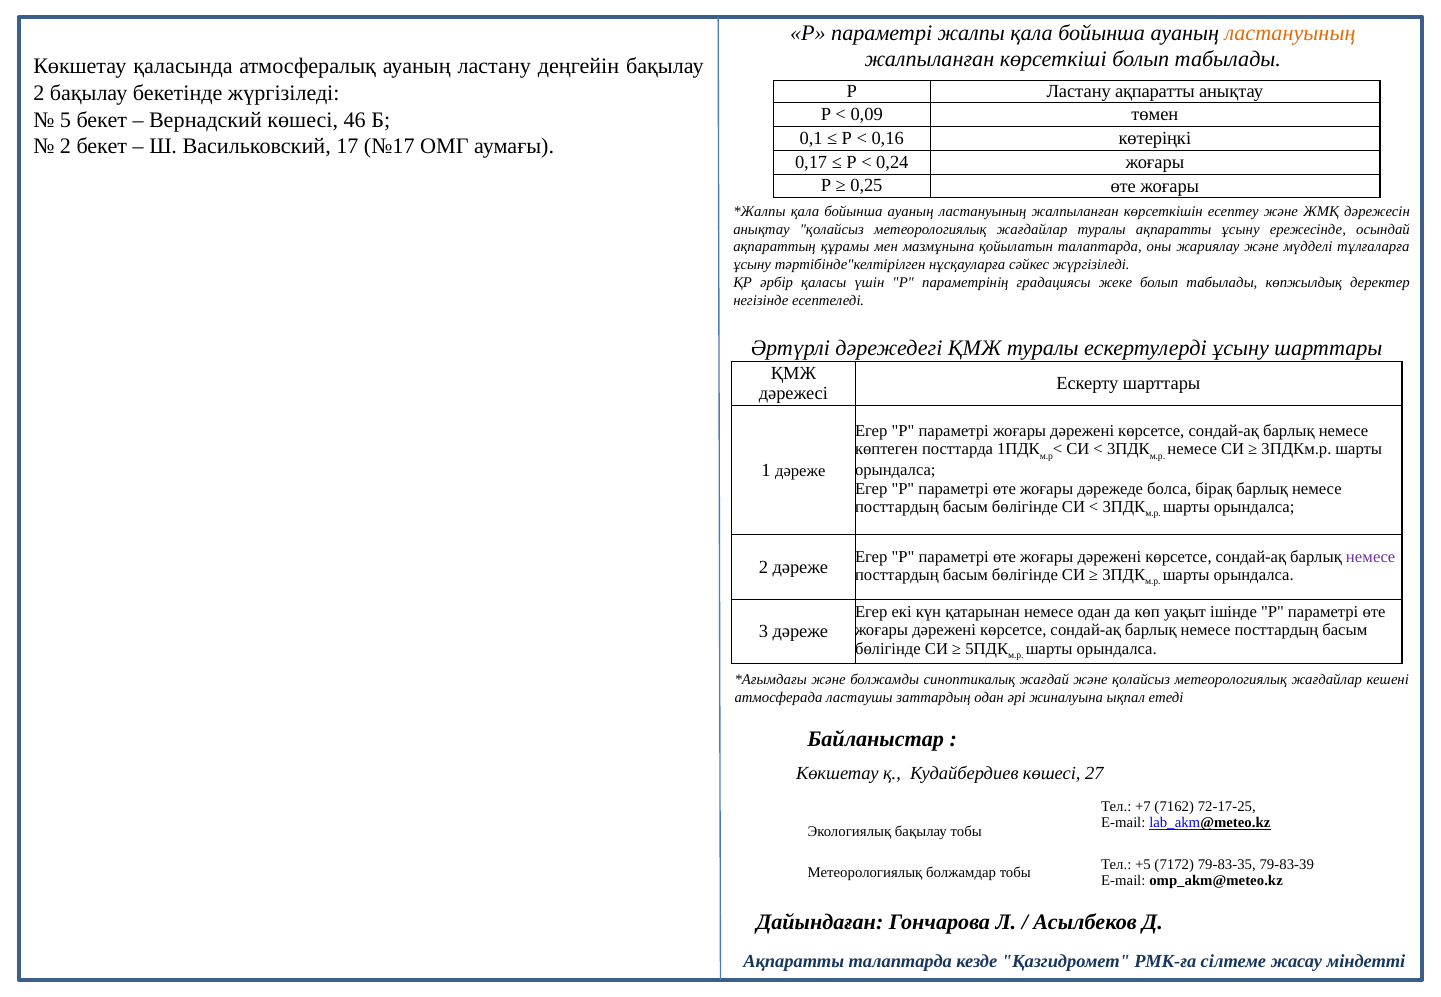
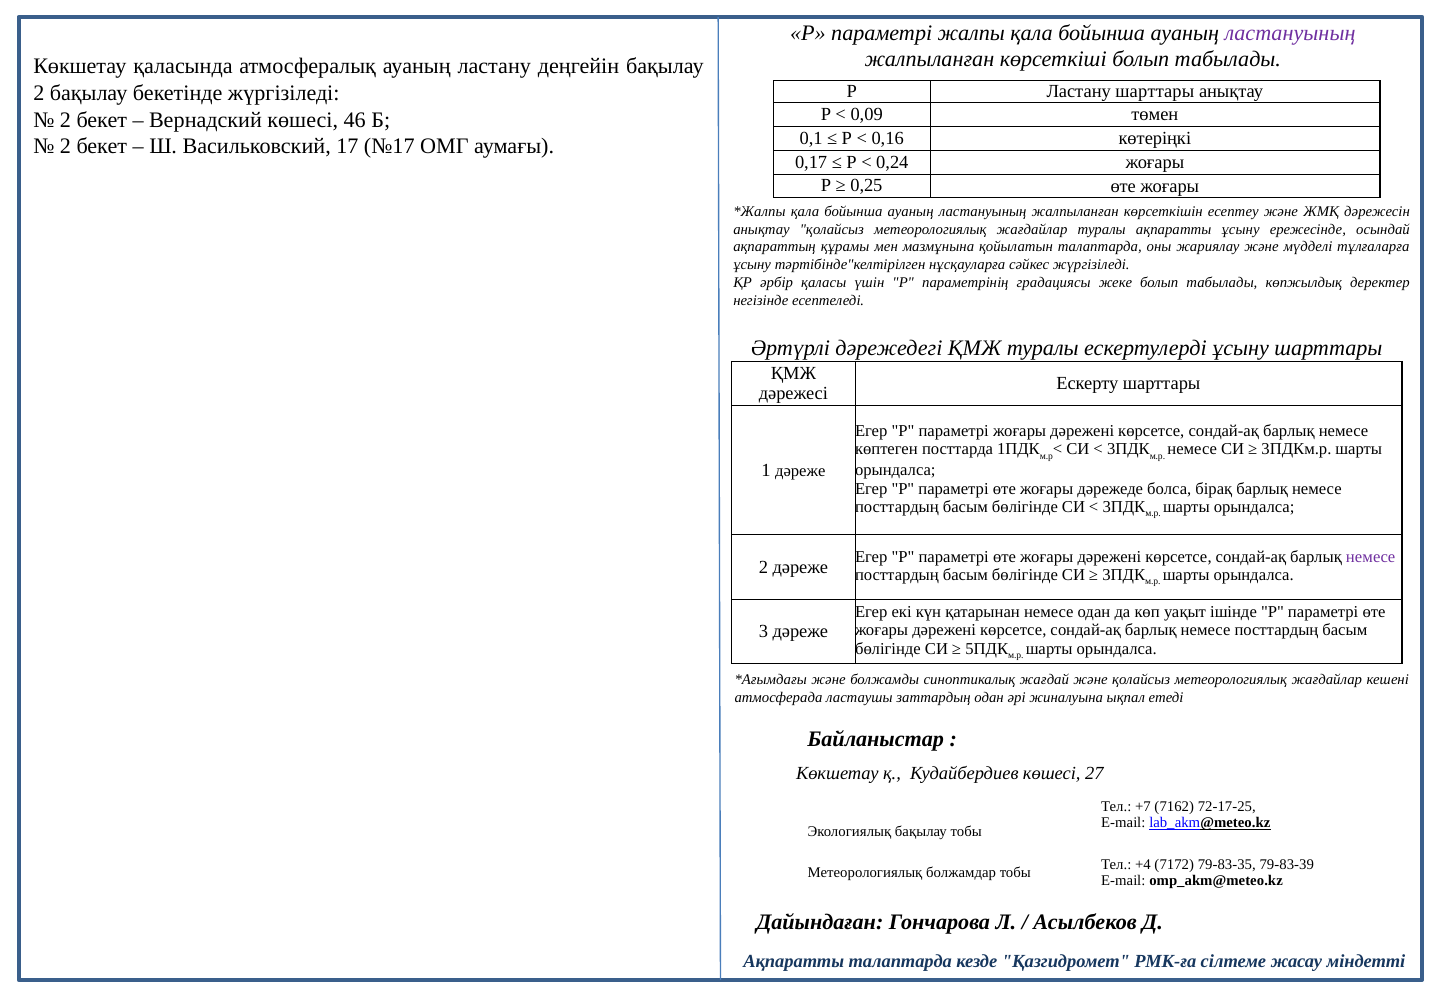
ластануының colour: orange -> purple (1290, 33)
Ластану ақпаратты: ақпаратты -> шарттары (1155, 92)
5: 5 -> 2 (65, 120)
+5: +5 -> +4 (1143, 865)
